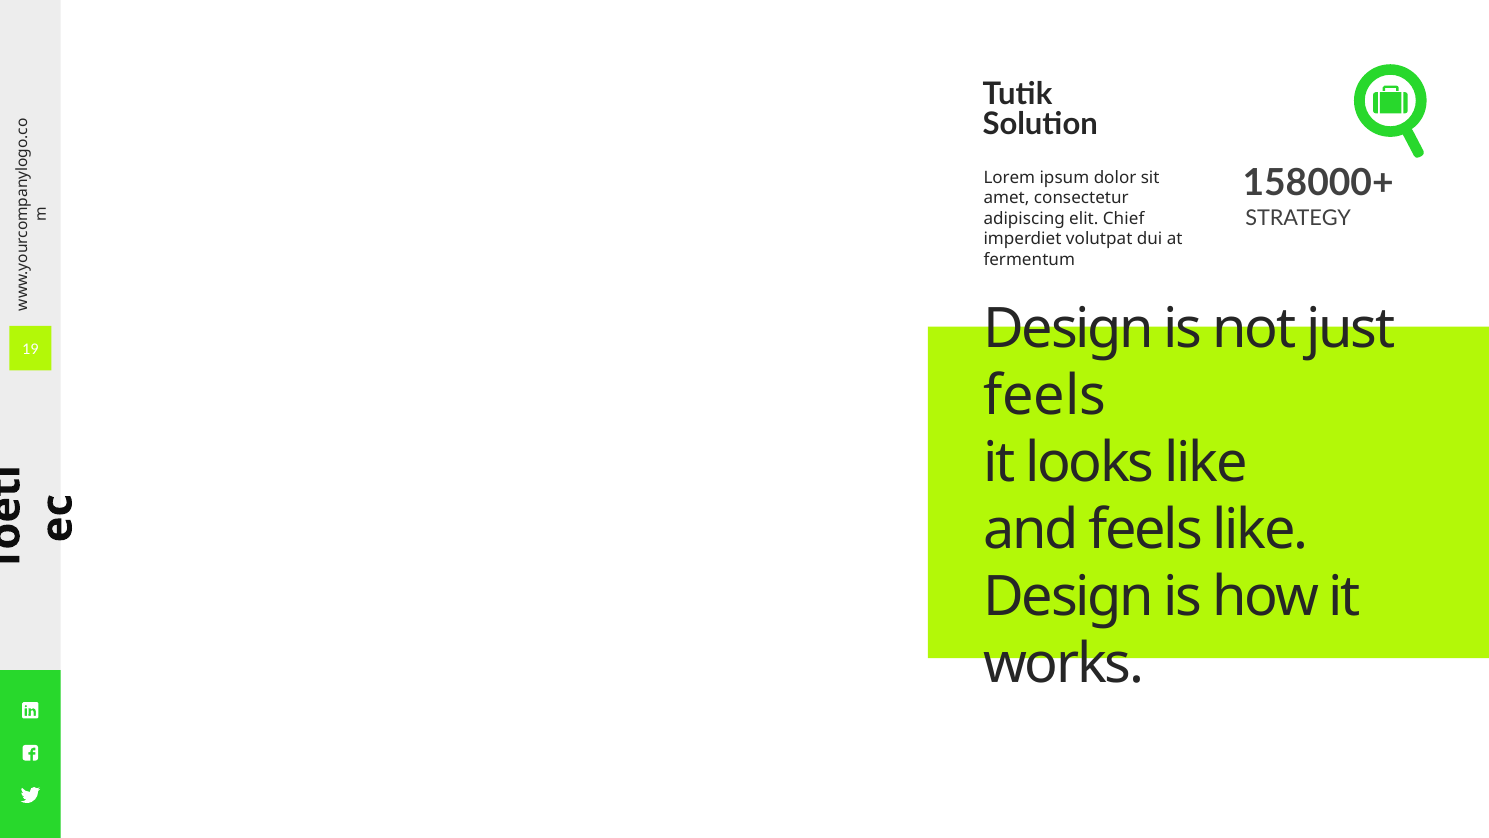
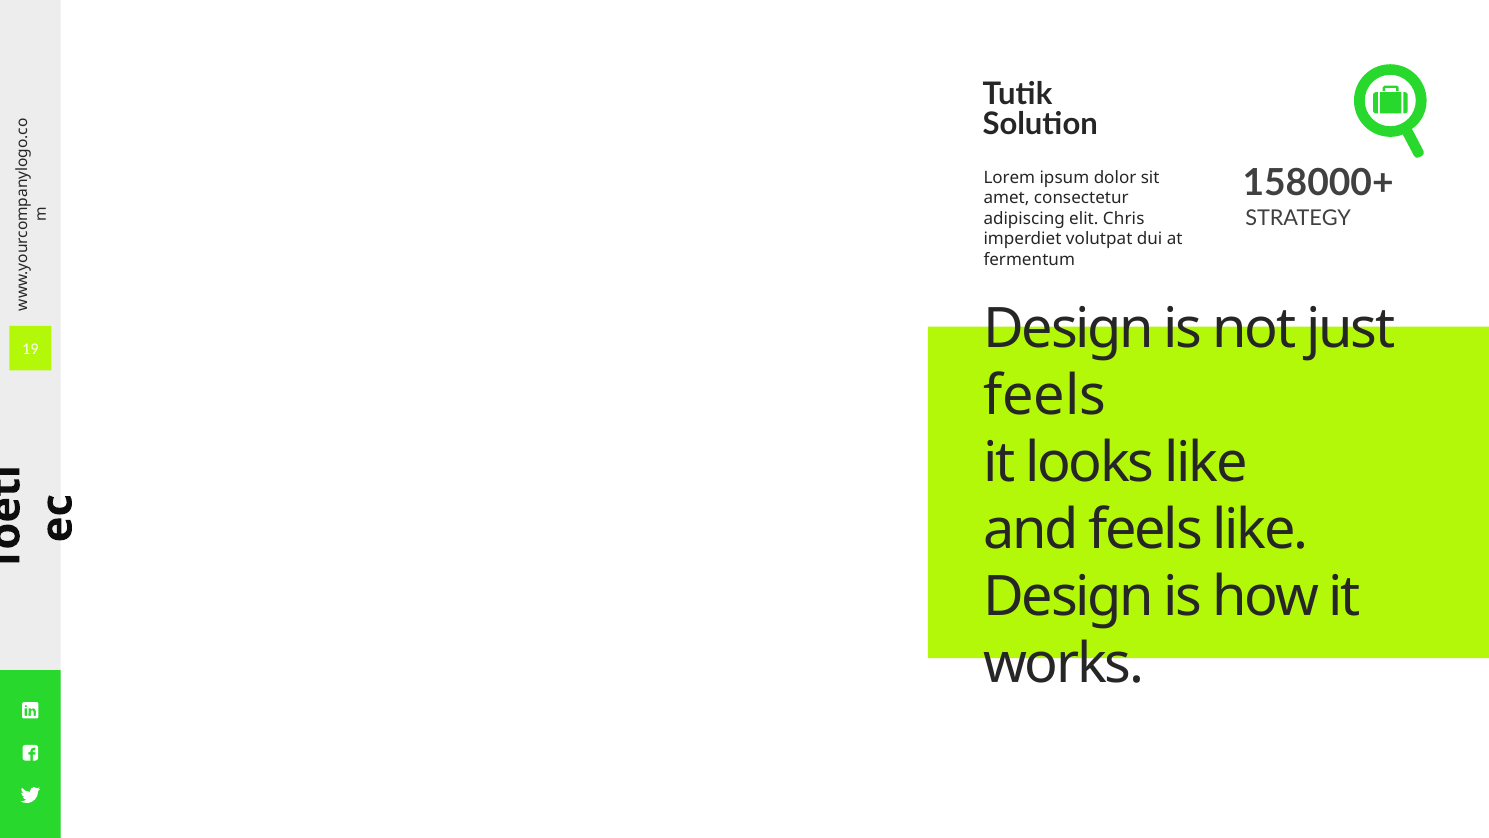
Chief: Chief -> Chris (1124, 219)
